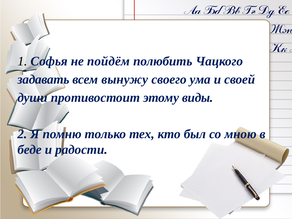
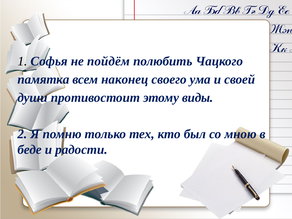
задавать: задавать -> памятка (43, 79)
вынужу: вынужу -> наконец (125, 79)
